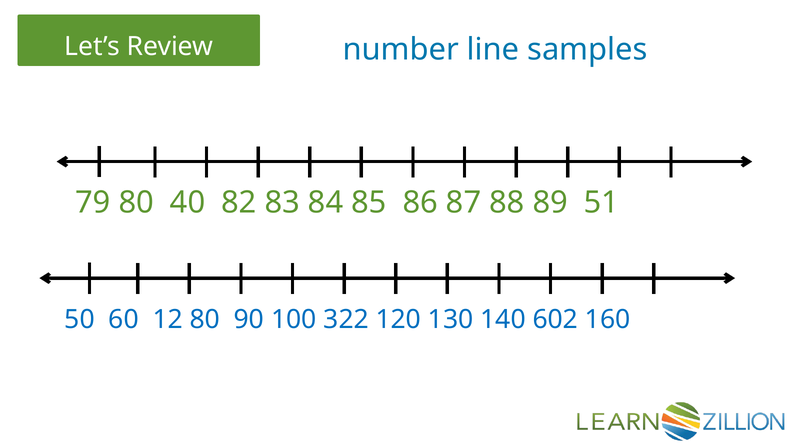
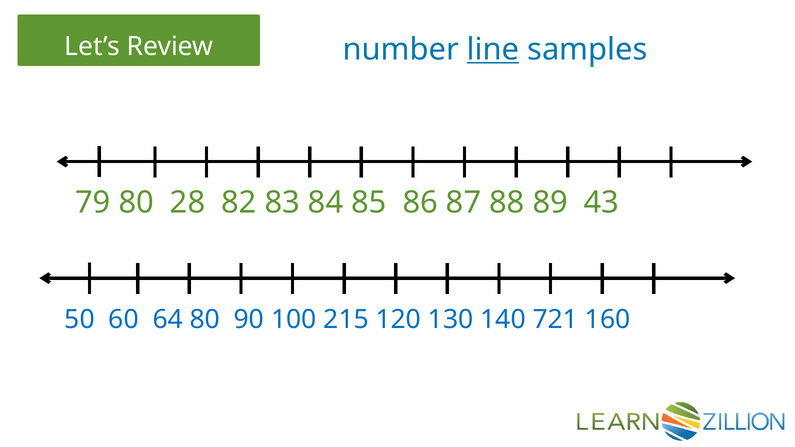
line underline: none -> present (493, 50)
40: 40 -> 28 (188, 203)
51: 51 -> 43 (601, 203)
12: 12 -> 64 (168, 320)
322: 322 -> 215 (346, 320)
602: 602 -> 721 (555, 320)
